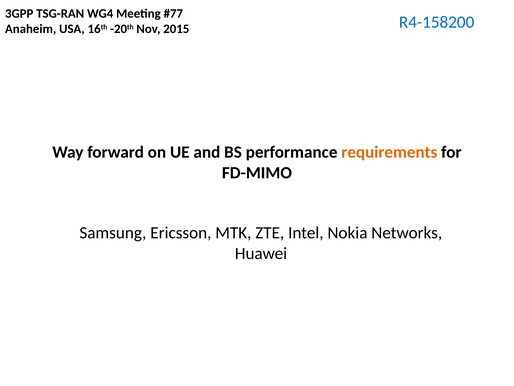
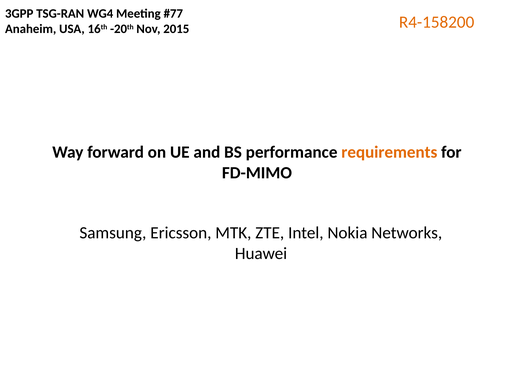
R4-158200 colour: blue -> orange (437, 22)
